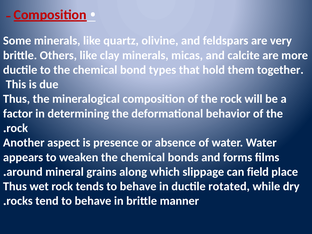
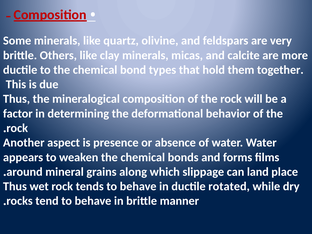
field: field -> land (258, 172)
